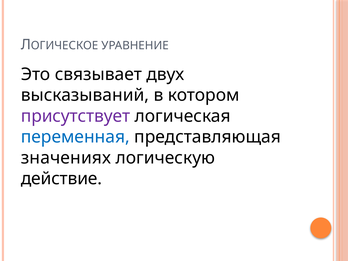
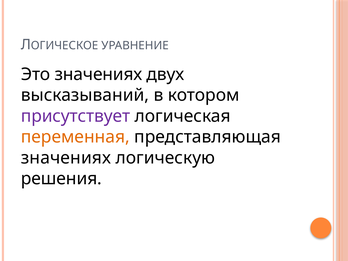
Это связывает: связывает -> значениях (98, 74)
переменная colour: blue -> orange (75, 137)
действие: действие -> решения (61, 179)
